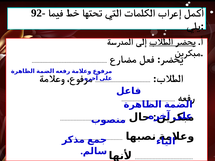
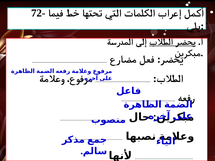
92-: 92- -> 72- (38, 13)
